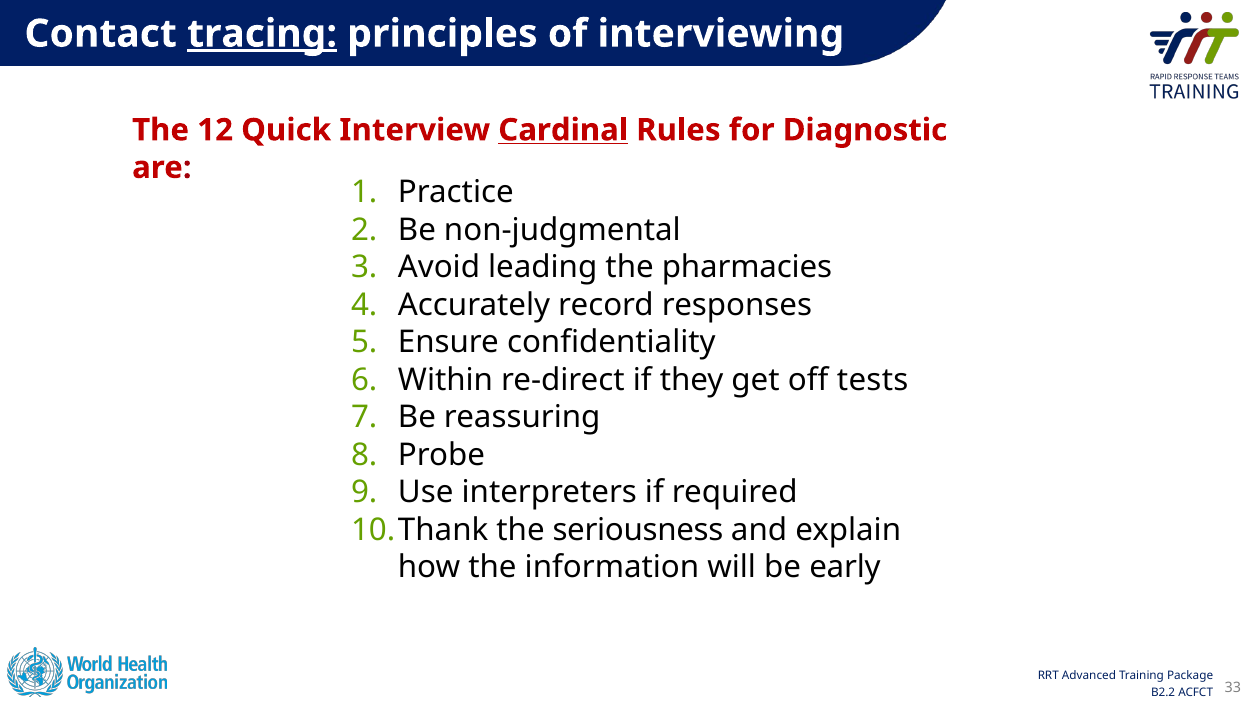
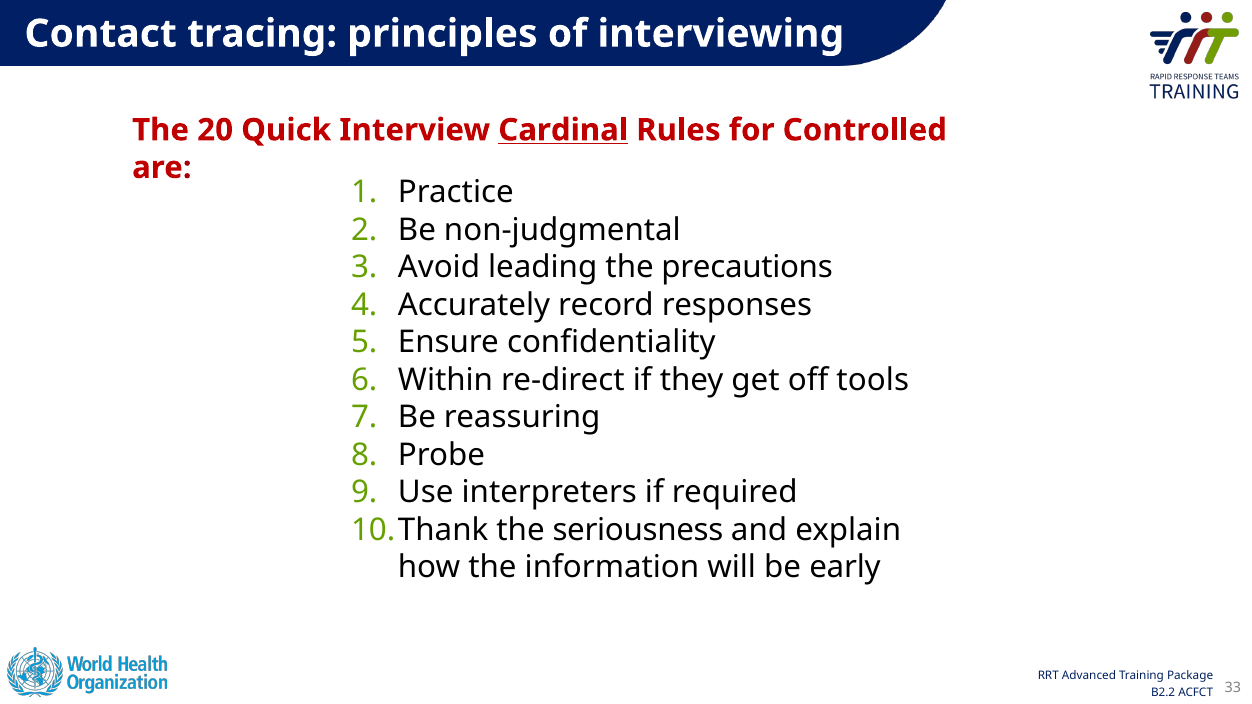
tracing underline: present -> none (262, 34)
12: 12 -> 20 (215, 130)
Diagnostic: Diagnostic -> Controlled (865, 130)
pharmacies: pharmacies -> precautions (747, 267)
tests: tests -> tools (873, 380)
